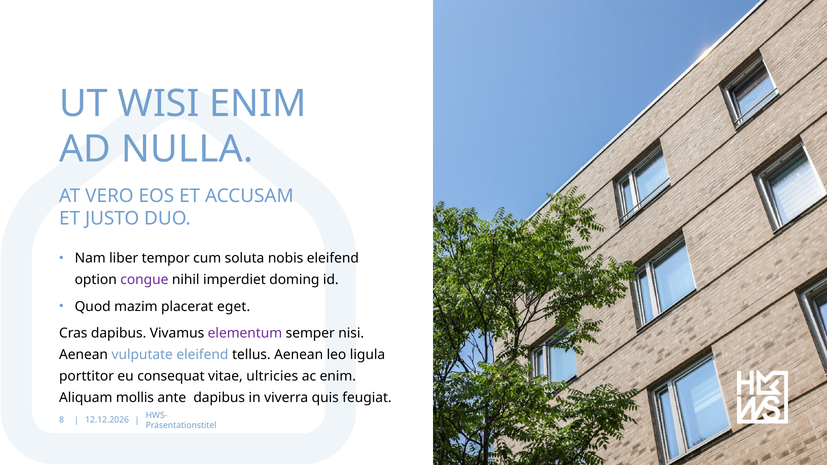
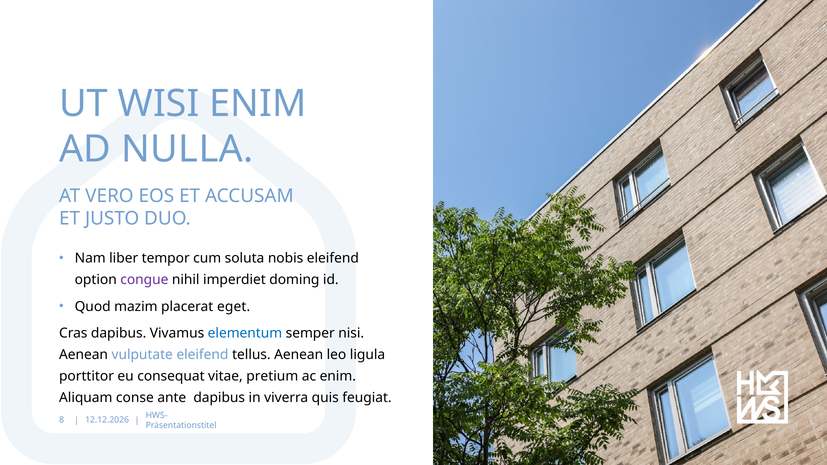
elementum colour: purple -> blue (245, 333)
ultricies: ultricies -> pretium (272, 376)
mollis: mollis -> conse (135, 398)
